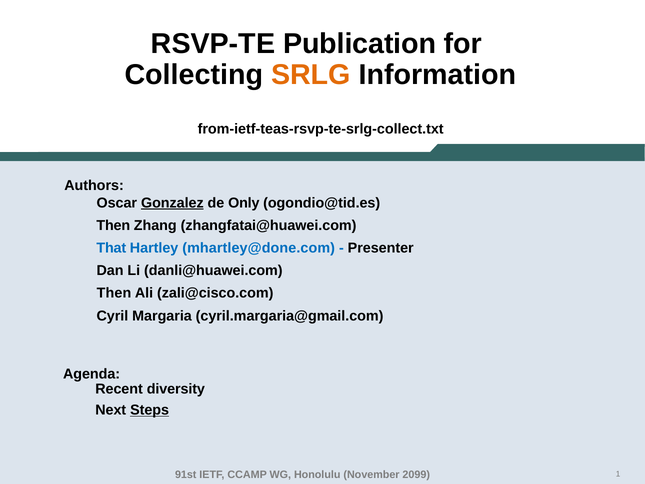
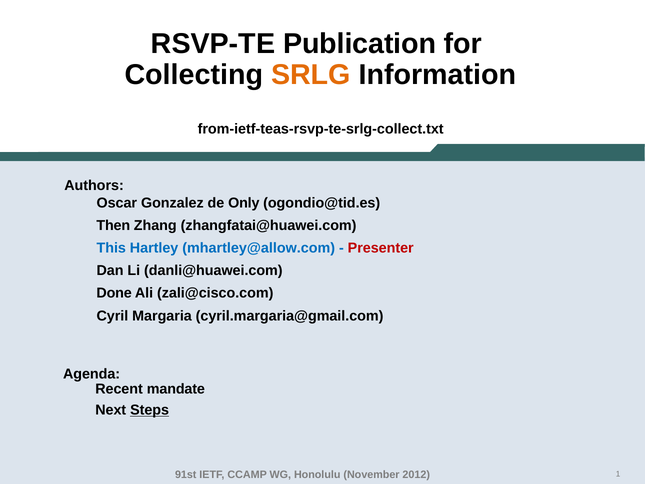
Gonzalez underline: present -> none (172, 203)
That: That -> This (111, 248)
mhartley@done.com: mhartley@done.com -> mhartley@allow.com (259, 248)
Presenter colour: black -> red (381, 248)
Then: Then -> Done (114, 293)
diversity: diversity -> mandate (176, 389)
2099: 2099 -> 2012 (416, 474)
